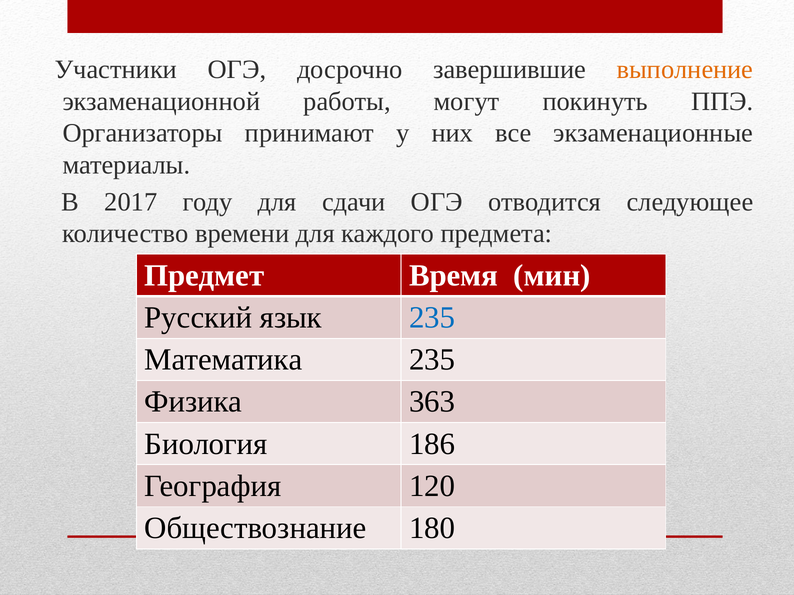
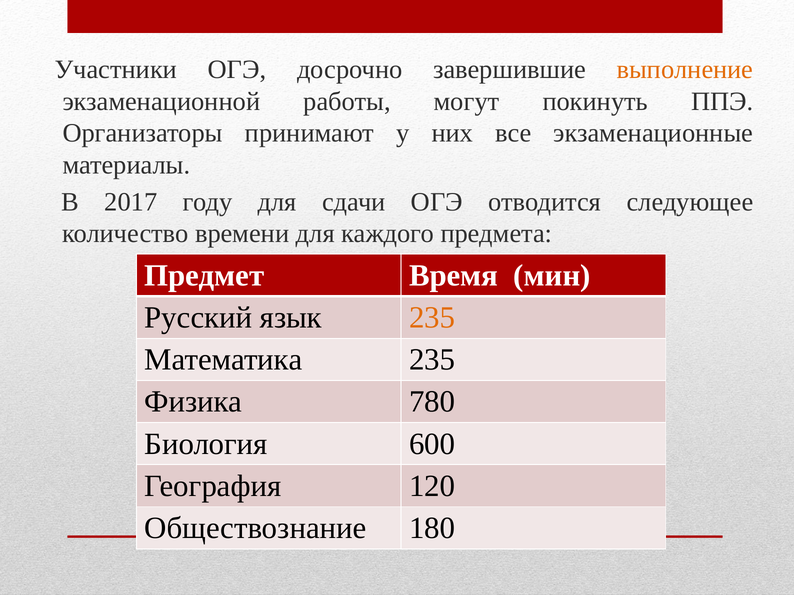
235 colour: blue -> orange (432, 318)
363: 363 -> 780 (432, 402)
186: 186 -> 600 (432, 444)
